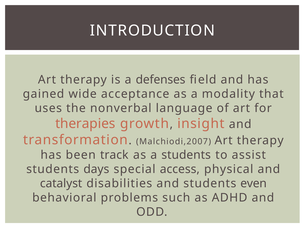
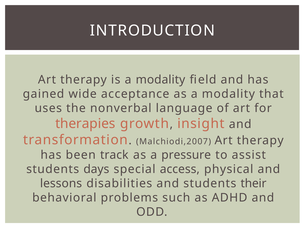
is a defenses: defenses -> modality (160, 80)
a students: students -> pressure (186, 155)
catalyst: catalyst -> lessons (61, 183)
even: even -> their (254, 183)
